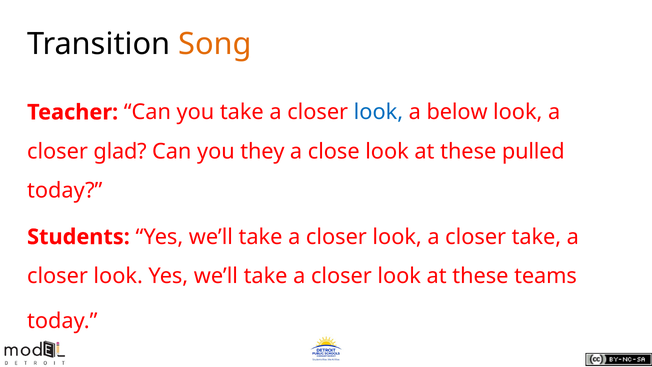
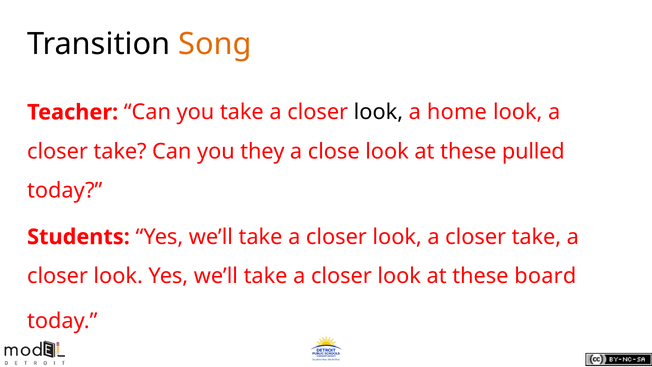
look colour: blue -> black (378, 112)
below: below -> home (457, 112)
glad: glad -> take (120, 151)
teams: teams -> board (545, 276)
